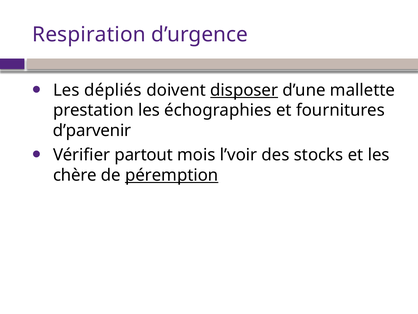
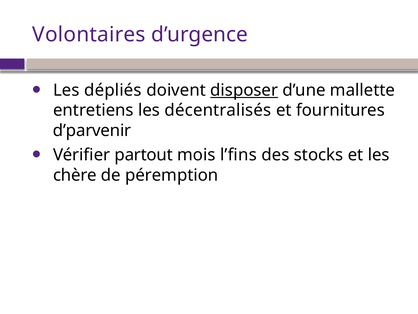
Respiration: Respiration -> Volontaires (89, 35)
prestation: prestation -> entretiens (93, 110)
échographies: échographies -> décentralisés (218, 110)
l’voir: l’voir -> l’fins (238, 155)
péremption underline: present -> none (172, 175)
